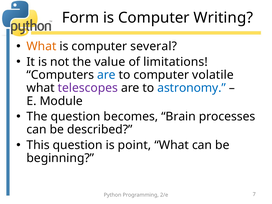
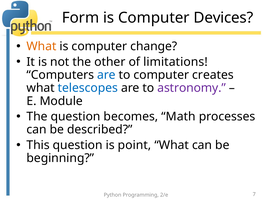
Writing: Writing -> Devices (223, 18)
several: several -> change (154, 46)
value: value -> other (110, 62)
volatile: volatile -> creates (213, 75)
telescopes colour: purple -> blue (88, 88)
astronomy colour: blue -> purple (192, 88)
Brain: Brain -> Math (178, 117)
